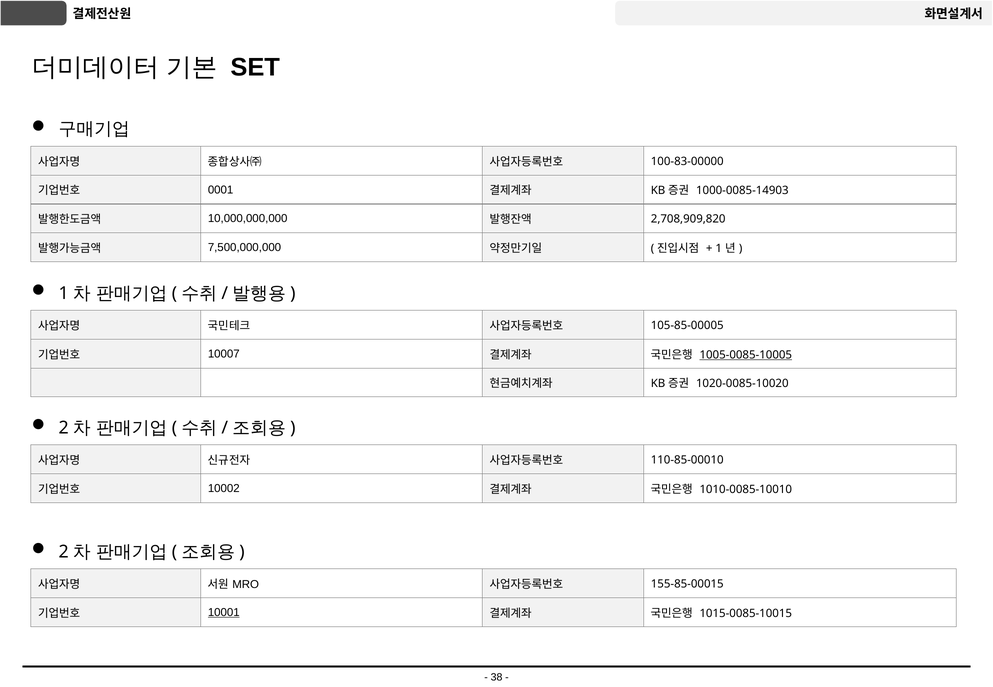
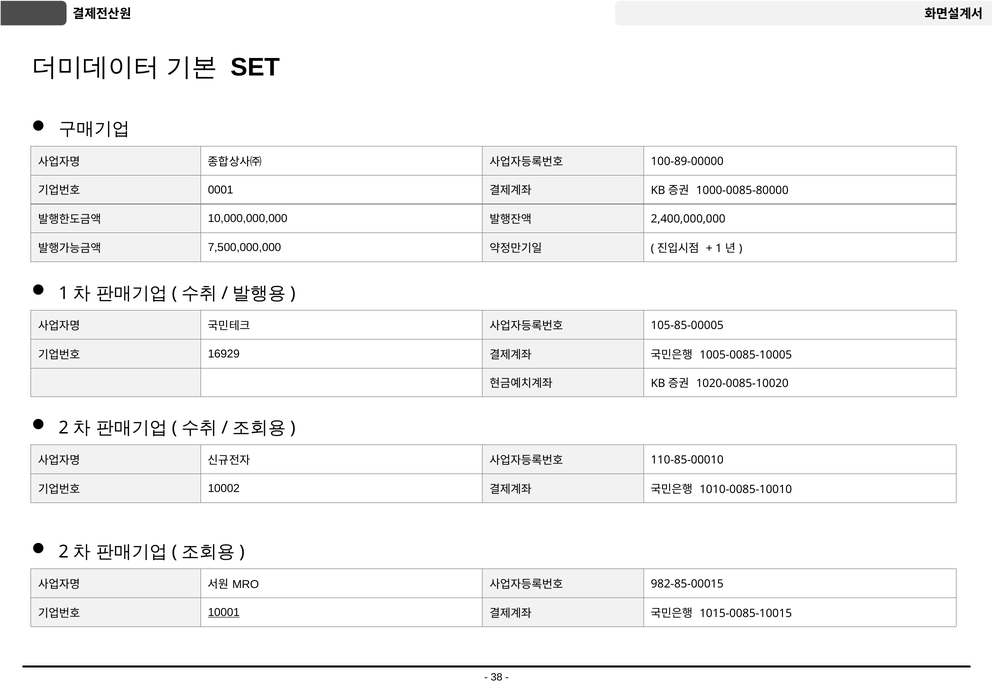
100-83-00000: 100-83-00000 -> 100-89-00000 (687, 161)
1000-0085-14903: 1000-0085-14903 -> 1000-0085-80000 (742, 191)
2,708,909,820: 2,708,909,820 -> 2,400,000,000 (688, 219)
10007: 10007 -> 16929 (224, 354)
1005-0085-10005 underline: present -> none (746, 355)
155-85-00015: 155-85-00015 -> 982-85-00015 (687, 584)
